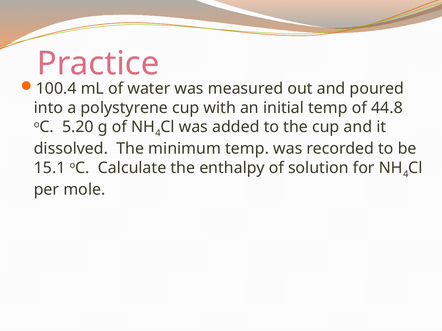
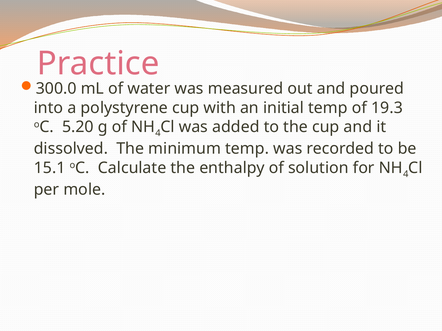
100.4: 100.4 -> 300.0 (56, 89)
44.8: 44.8 -> 19.3 (387, 108)
